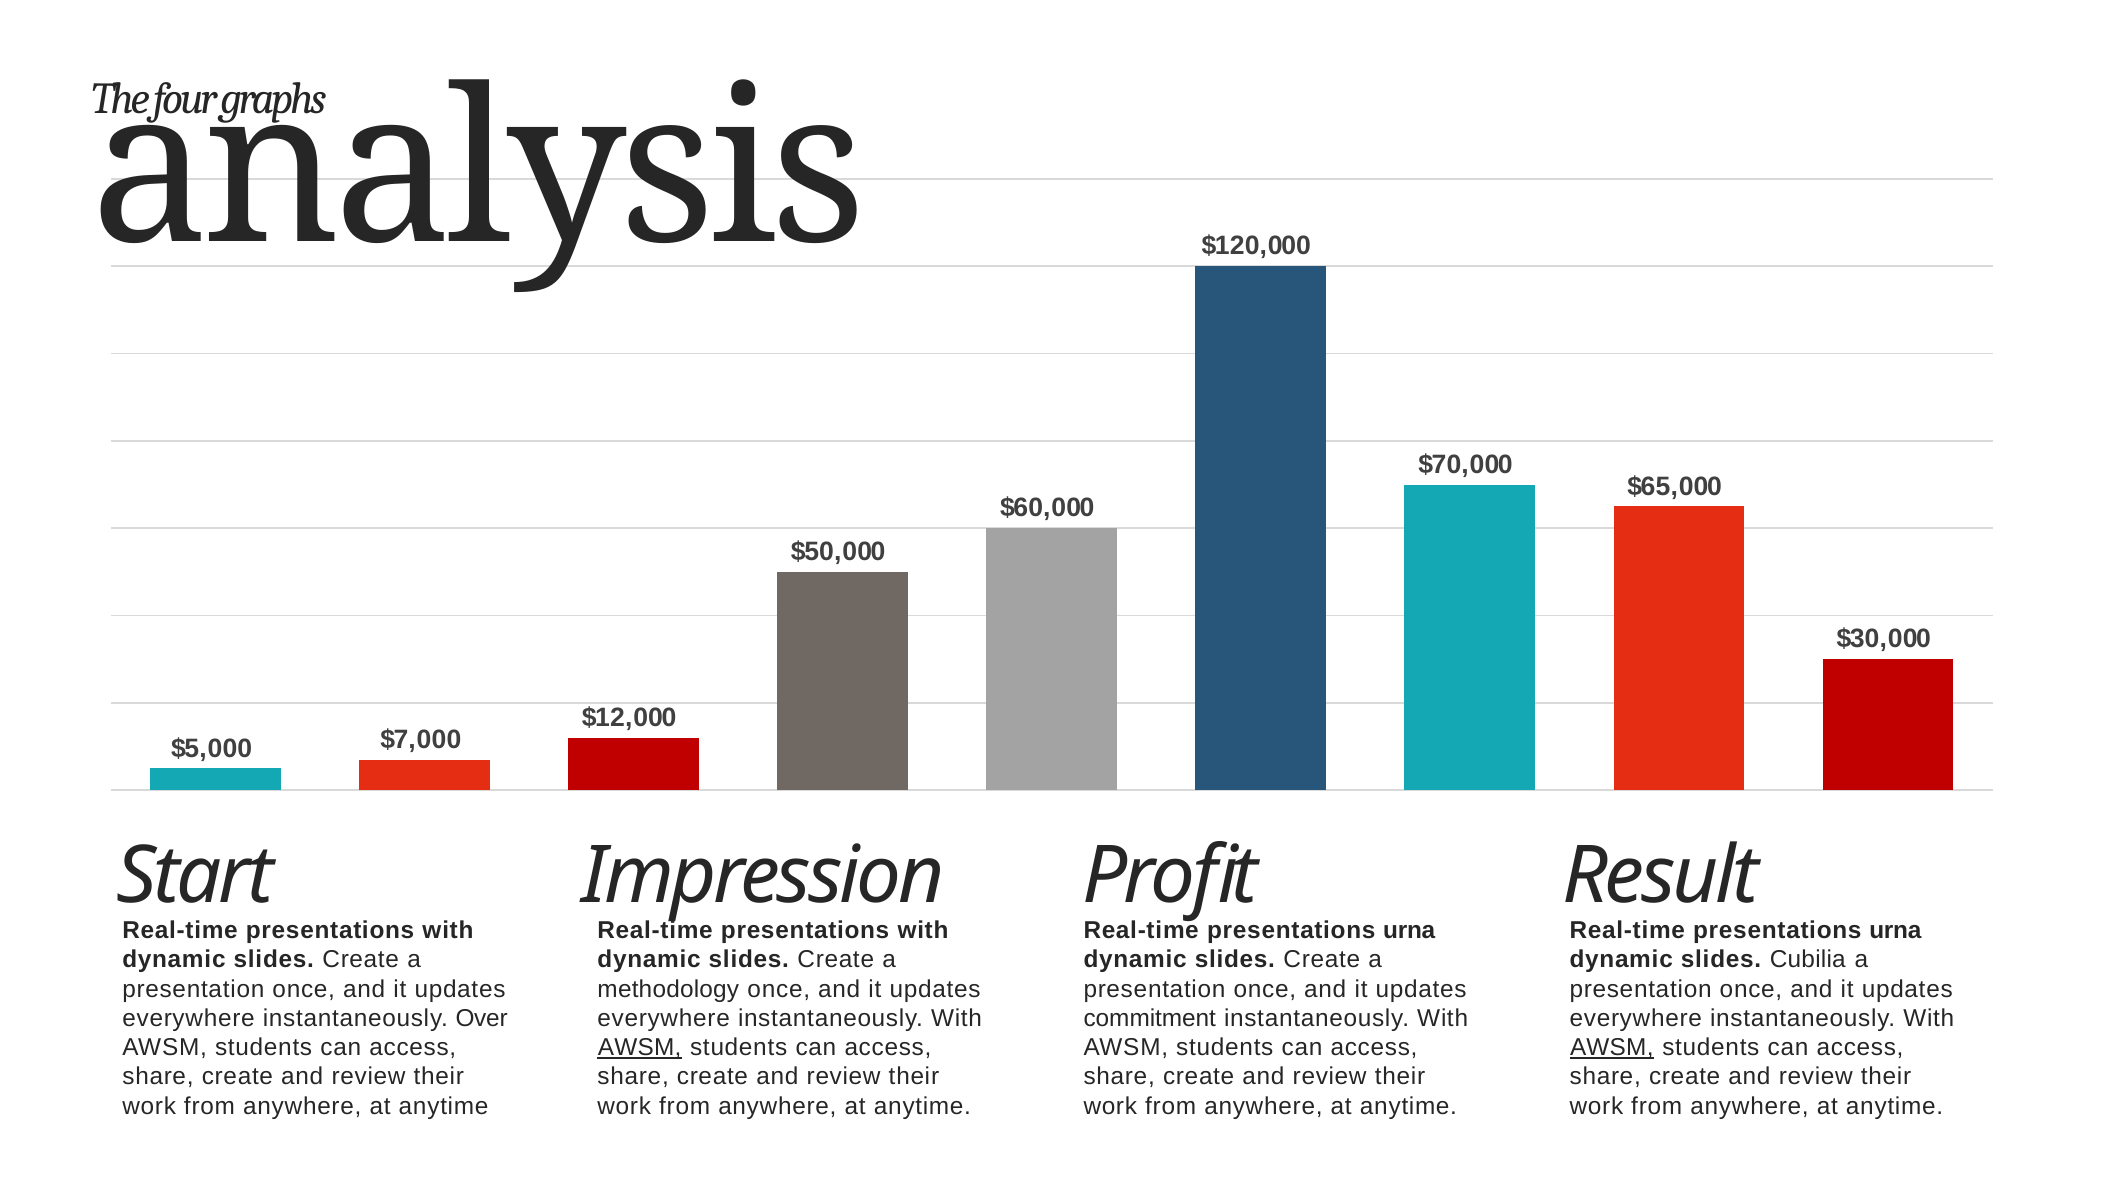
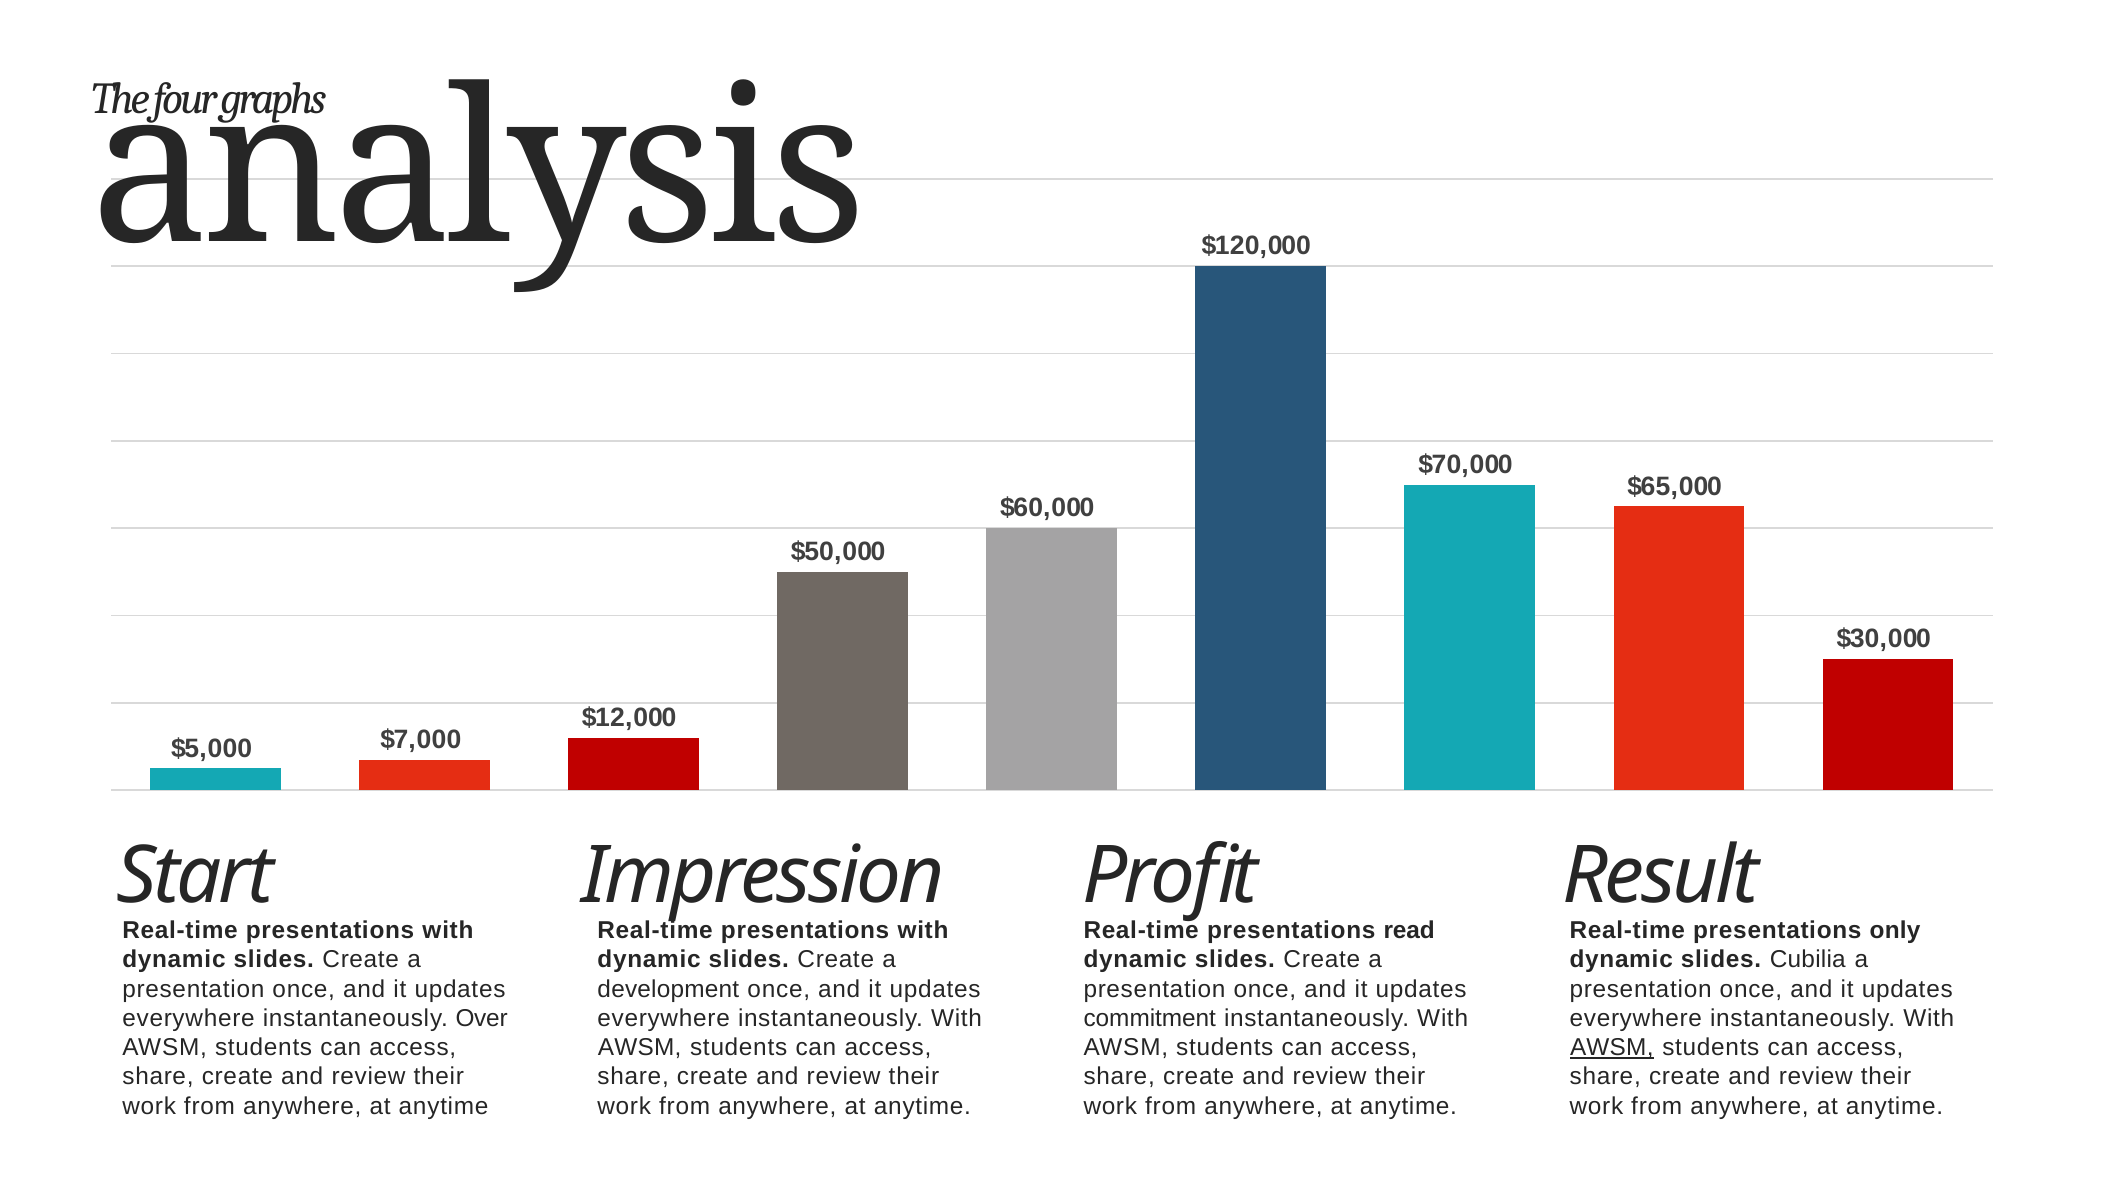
urna: urna -> read (1409, 931)
urna: urna -> only (1895, 931)
methodology: methodology -> development (668, 989)
AWSM underline: present -> none (640, 1048)
